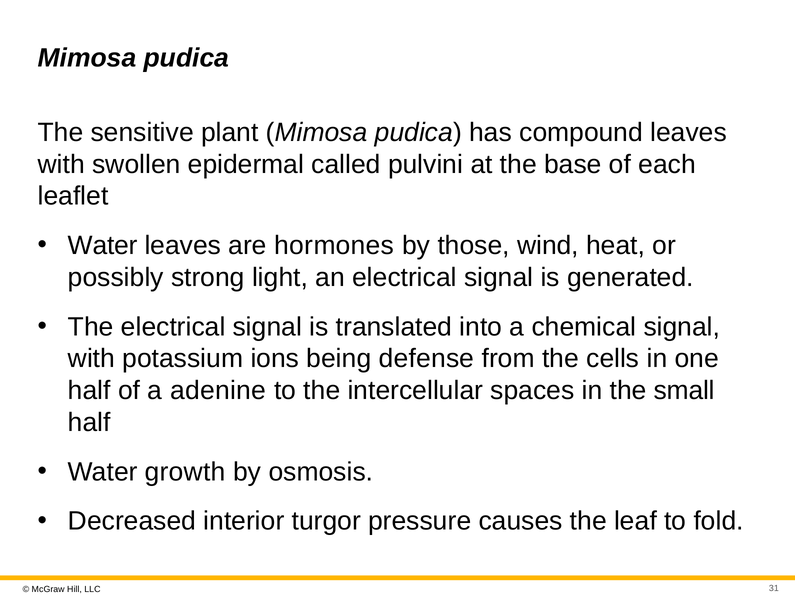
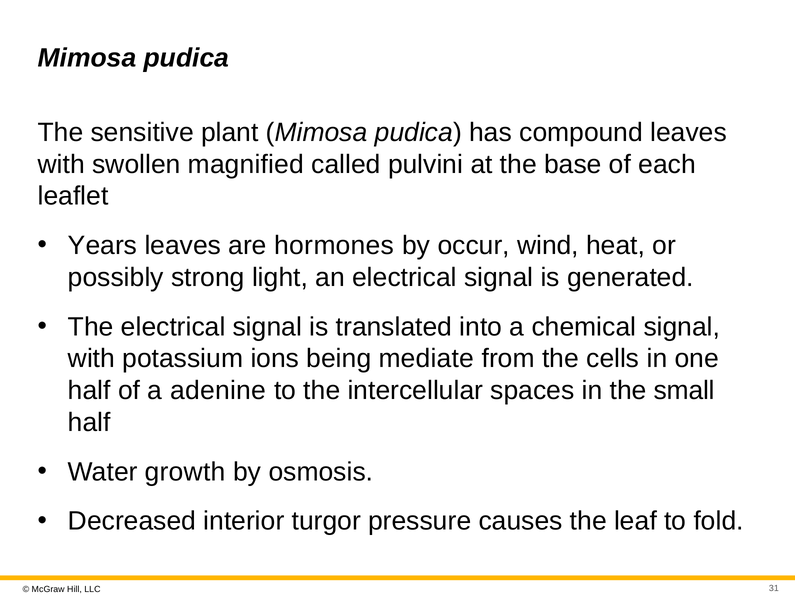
epidermal: epidermal -> magnified (246, 165)
Water: Water -> Years (103, 246)
those: those -> occur (474, 246)
defense: defense -> mediate (426, 359)
